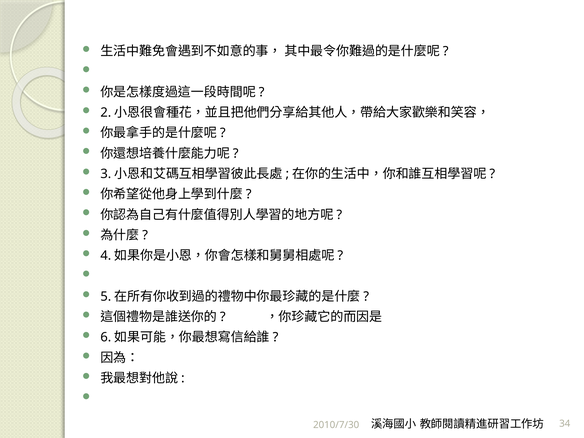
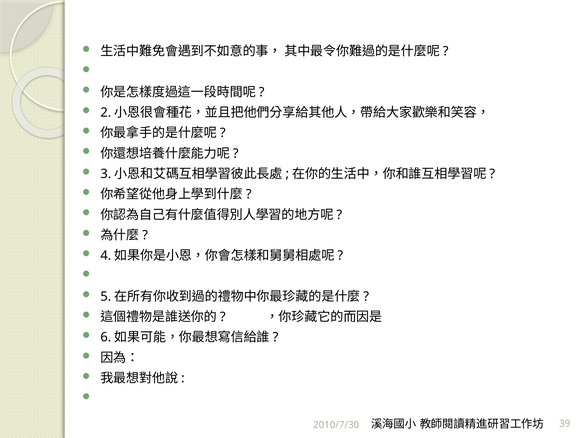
34: 34 -> 39 (565, 424)
